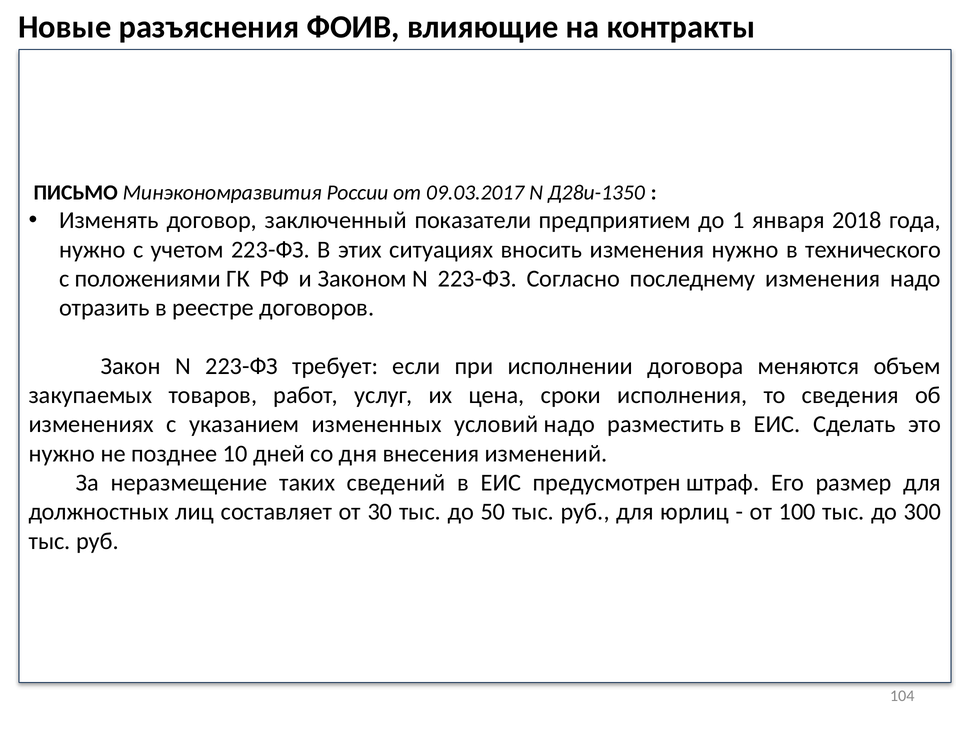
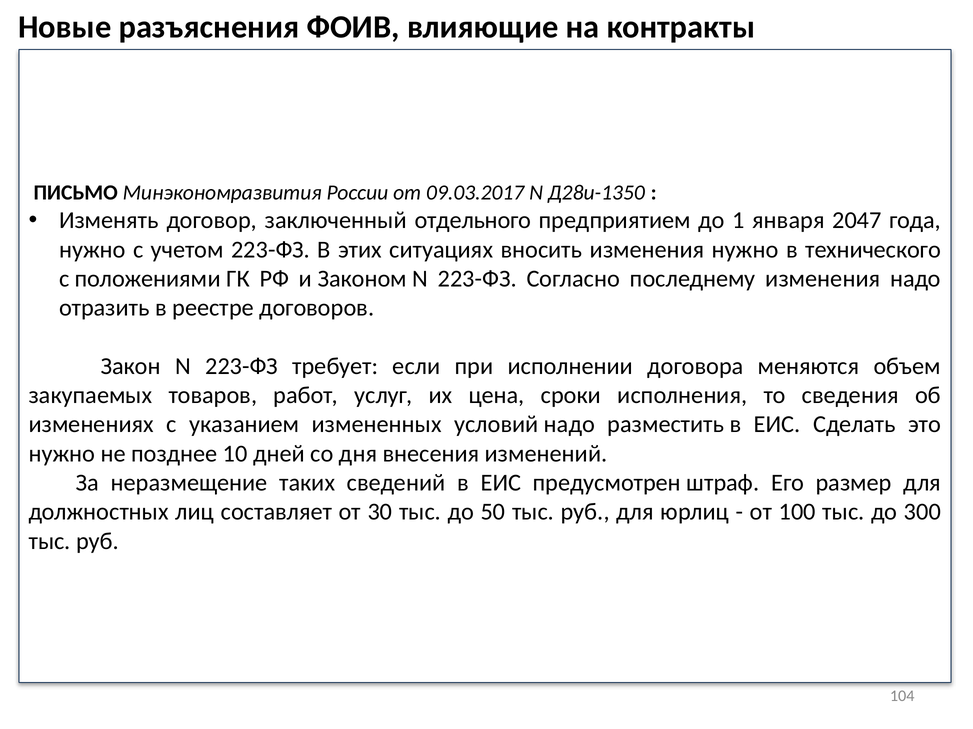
показатели: показатели -> отдельного (473, 221)
2018: 2018 -> 2047 (857, 221)
